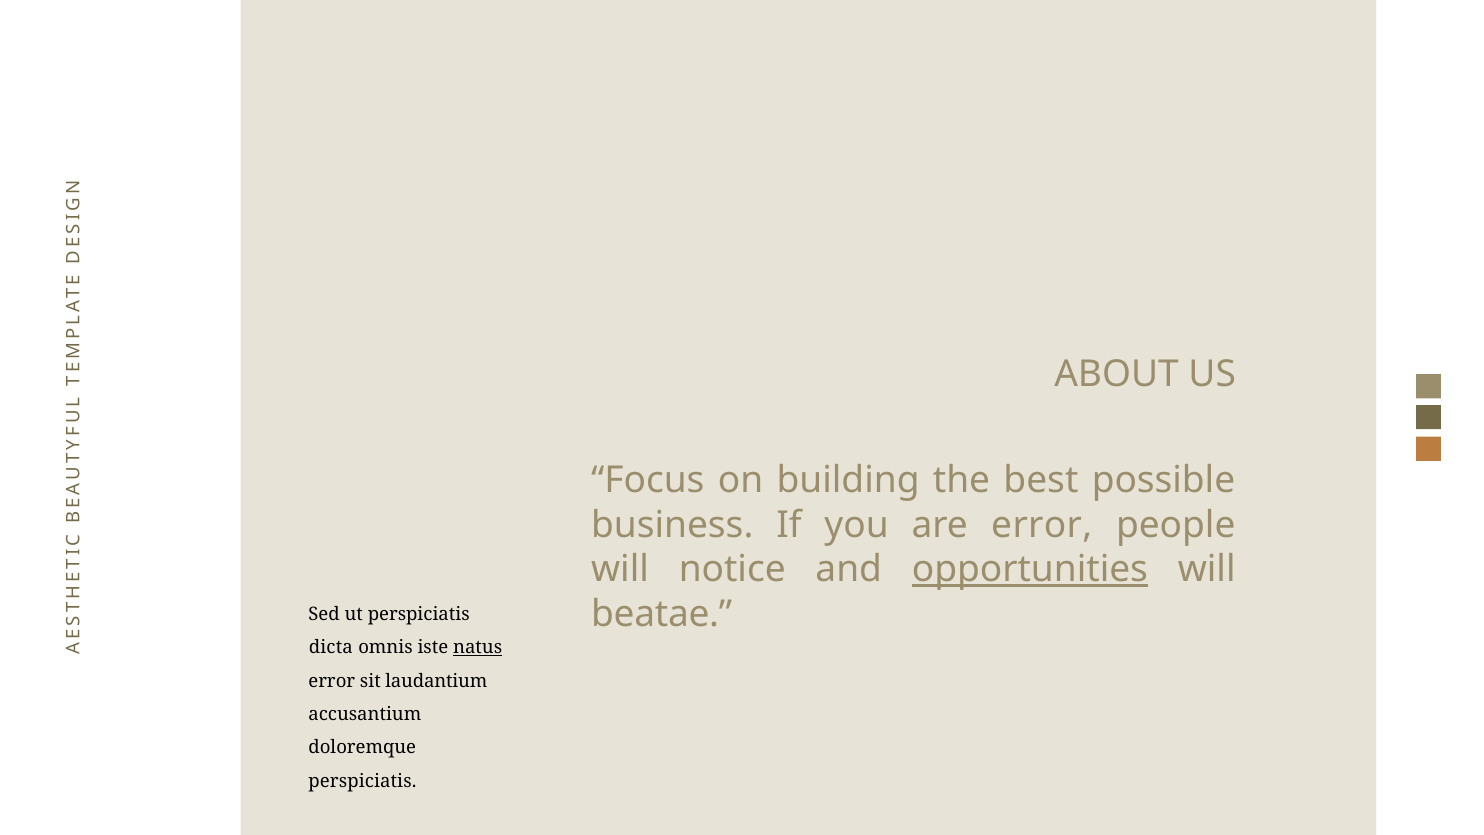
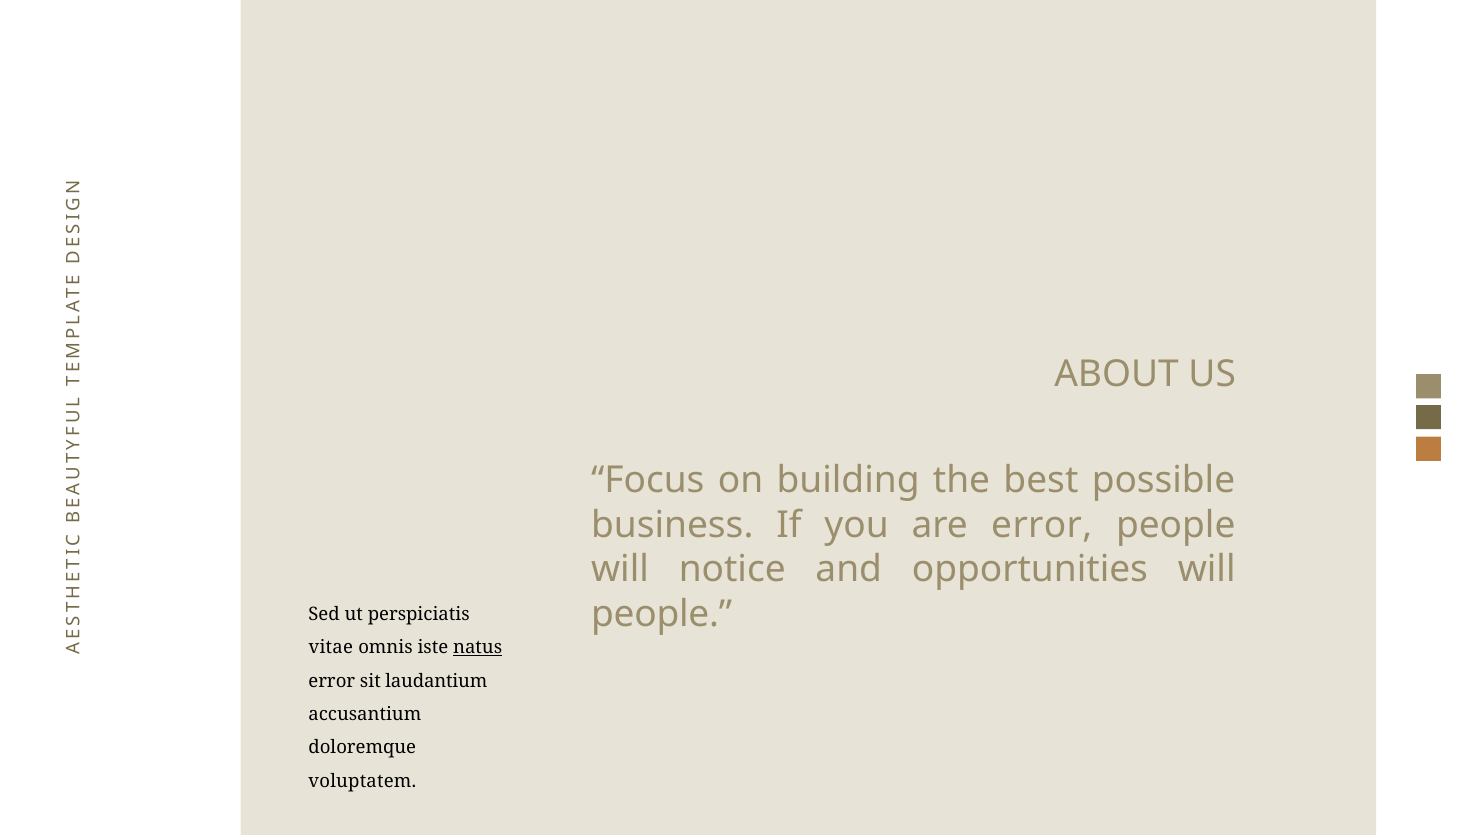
opportunities underline: present -> none (1030, 569)
beatae: beatae -> people (662, 614)
dicta: dicta -> vitae (331, 647)
perspiciatis: perspiciatis -> voluptatem (362, 781)
